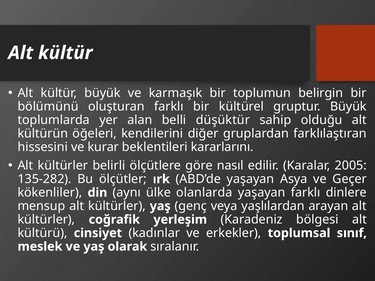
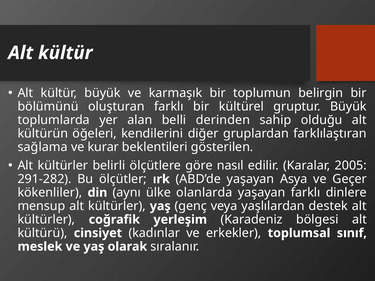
düşüktür: düşüktür -> derinden (223, 120)
hissesini: hissesini -> sağlama (43, 147)
kararlarını: kararlarını -> gösterilen (222, 147)
135-282: 135-282 -> 291-282 (45, 179)
arayan: arayan -> destek (328, 206)
